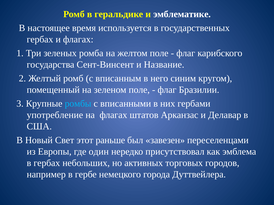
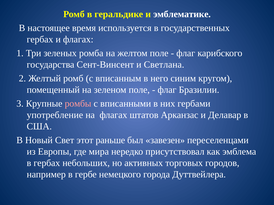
Название: Название -> Светлана (164, 65)
ромбы colour: light blue -> pink (78, 104)
один: один -> мира (99, 152)
